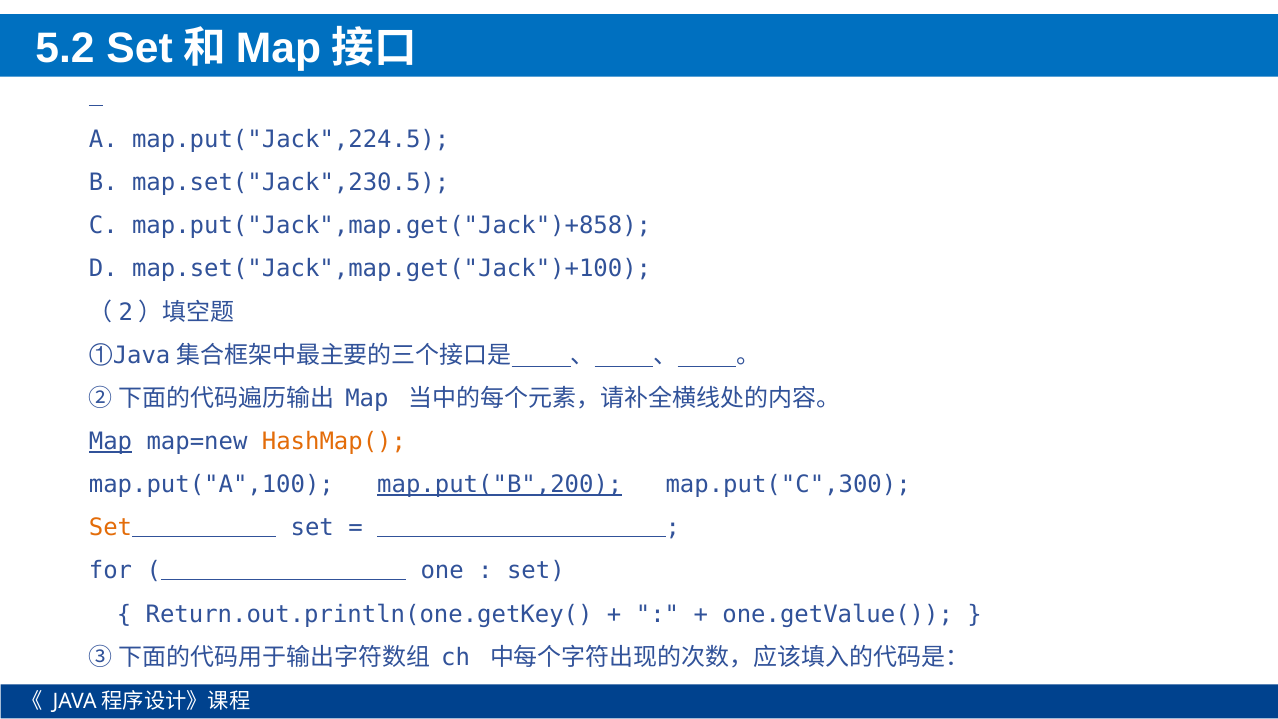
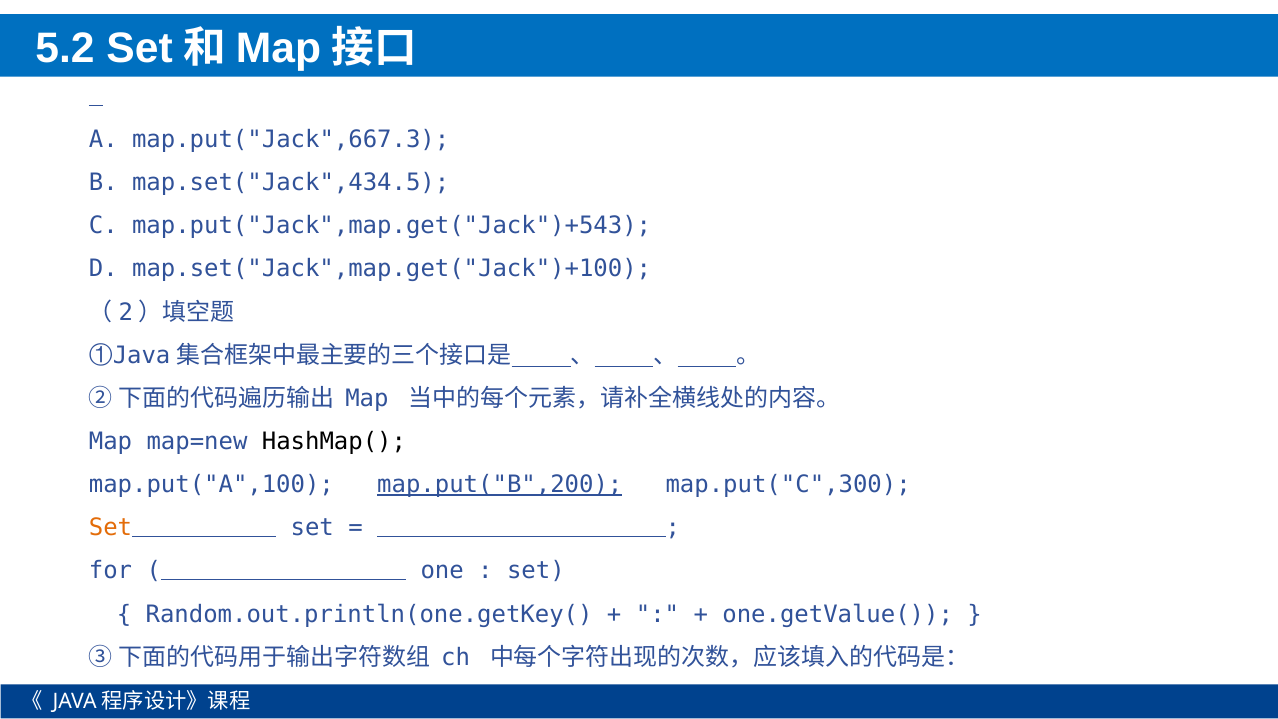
map.put("Jack",224.5: map.put("Jack",224.5 -> map.put("Jack",667.3 (291, 140)
map.set("Jack",230.5: map.set("Jack",230.5 -> map.set("Jack",434.5 (291, 183)
map.put("Jack",map.get("Jack")+858: map.put("Jack",map.get("Jack")+858 -> map.put("Jack",map.get("Jack")+543 (392, 226)
Map underline: present -> none (111, 441)
HashMap( colour: orange -> black (334, 441)
Return.out.println(one.getKey(: Return.out.println(one.getKey( -> Random.out.println(one.getKey( (369, 614)
